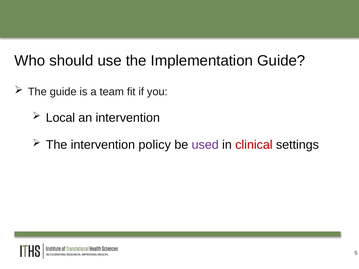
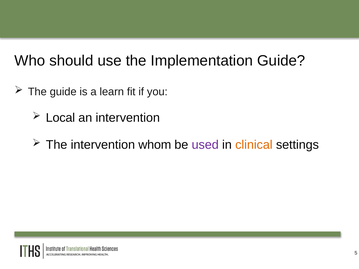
team: team -> learn (112, 92)
policy: policy -> whom (155, 145)
clinical colour: red -> orange (254, 145)
